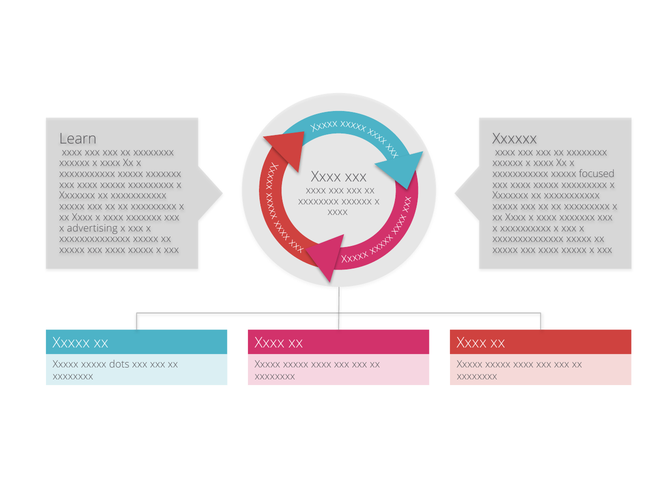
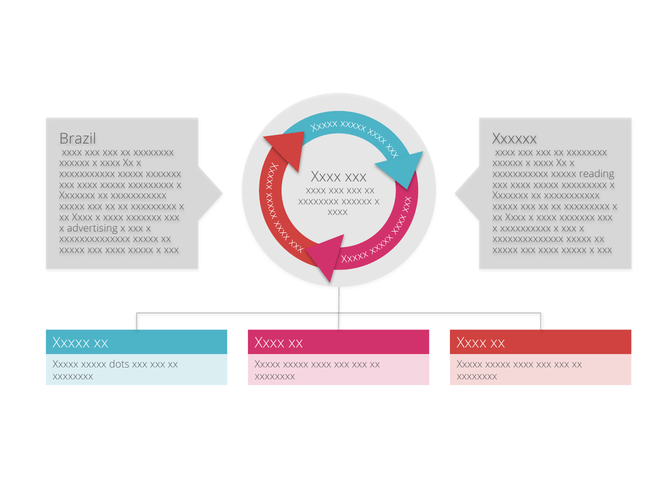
Learn: Learn -> Brazil (78, 139)
focused: focused -> reading (597, 174)
